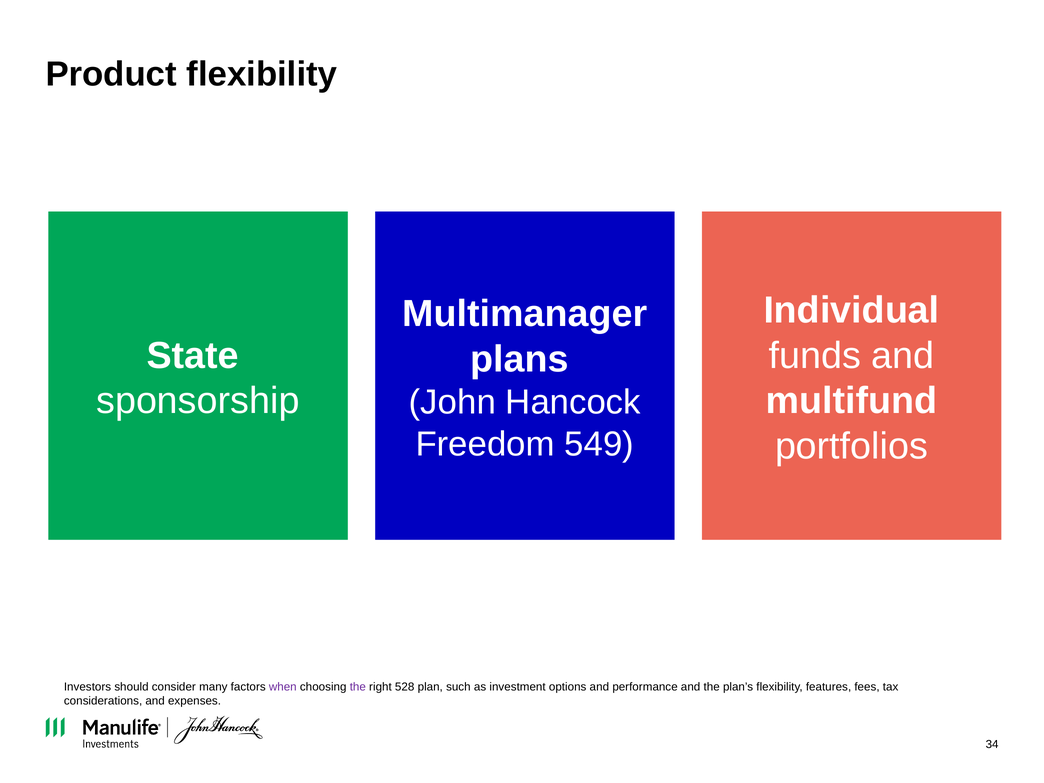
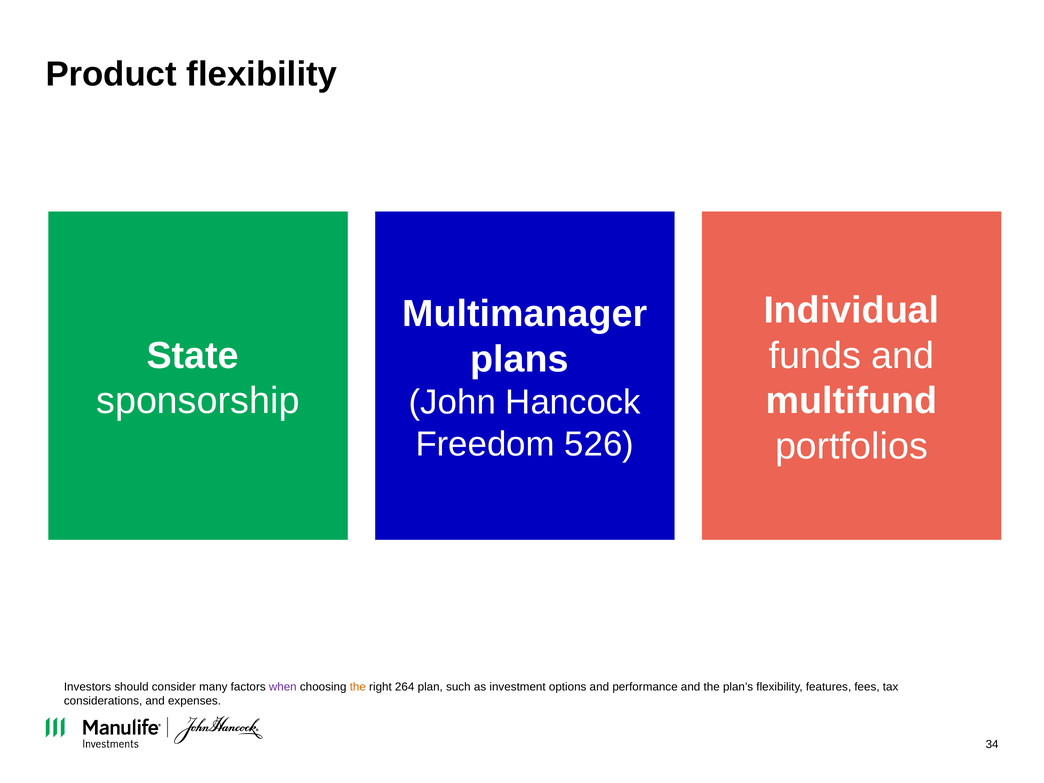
549: 549 -> 526 (599, 444)
the colour: purple -> orange (358, 687)
528: 528 -> 264 (405, 687)
